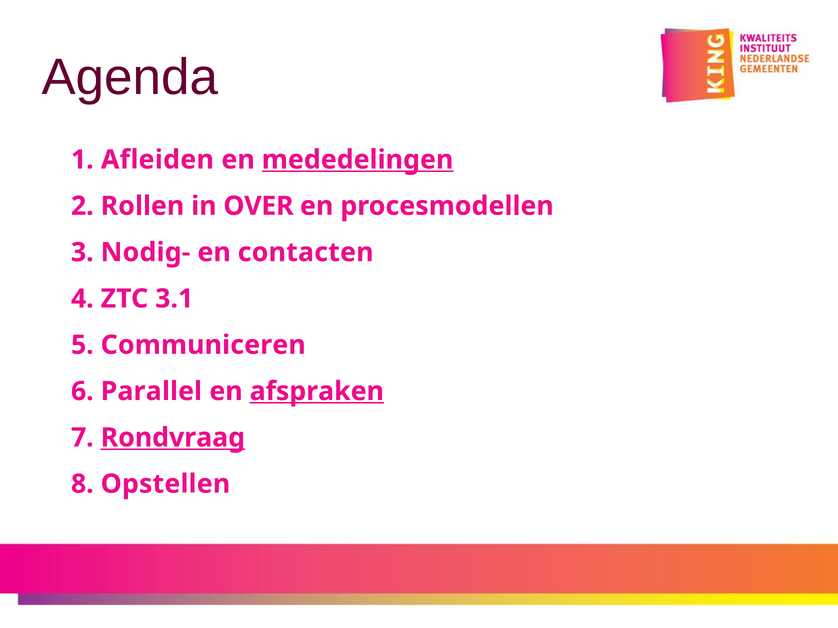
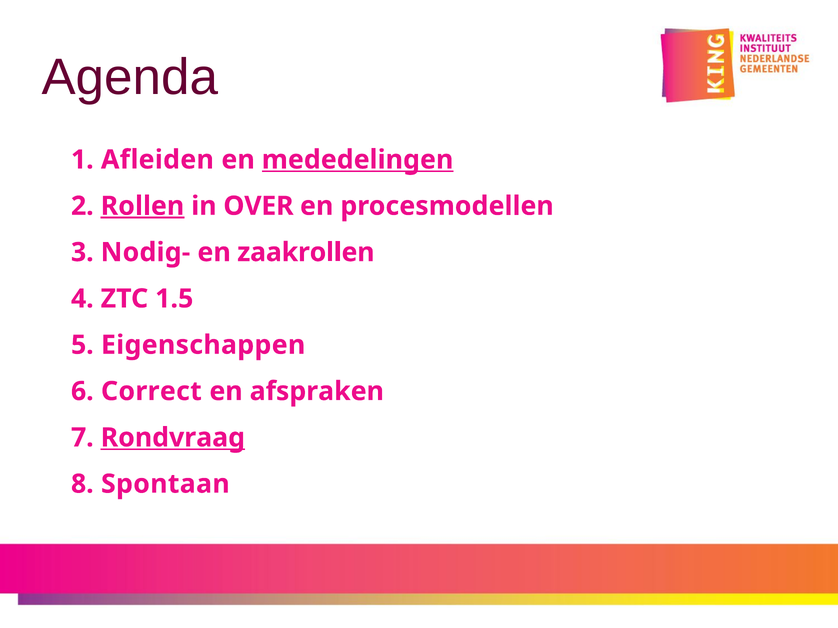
Rollen underline: none -> present (142, 206)
contacten: contacten -> zaakrollen (306, 253)
3.1: 3.1 -> 1.5 (174, 299)
Communiceren: Communiceren -> Eigenschappen (203, 345)
Parallel: Parallel -> Correct (151, 392)
afspraken underline: present -> none (317, 392)
Opstellen: Opstellen -> Spontaan (165, 484)
